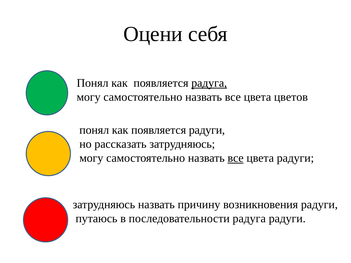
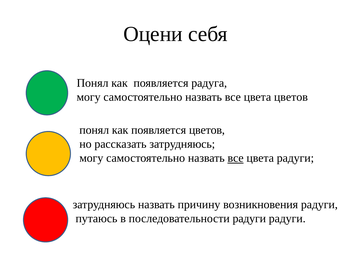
радуга underline: present -> none (209, 83)
появляется радуги: радуги -> цветов (207, 130)
последовательности радуга: радуга -> радуги (249, 219)
